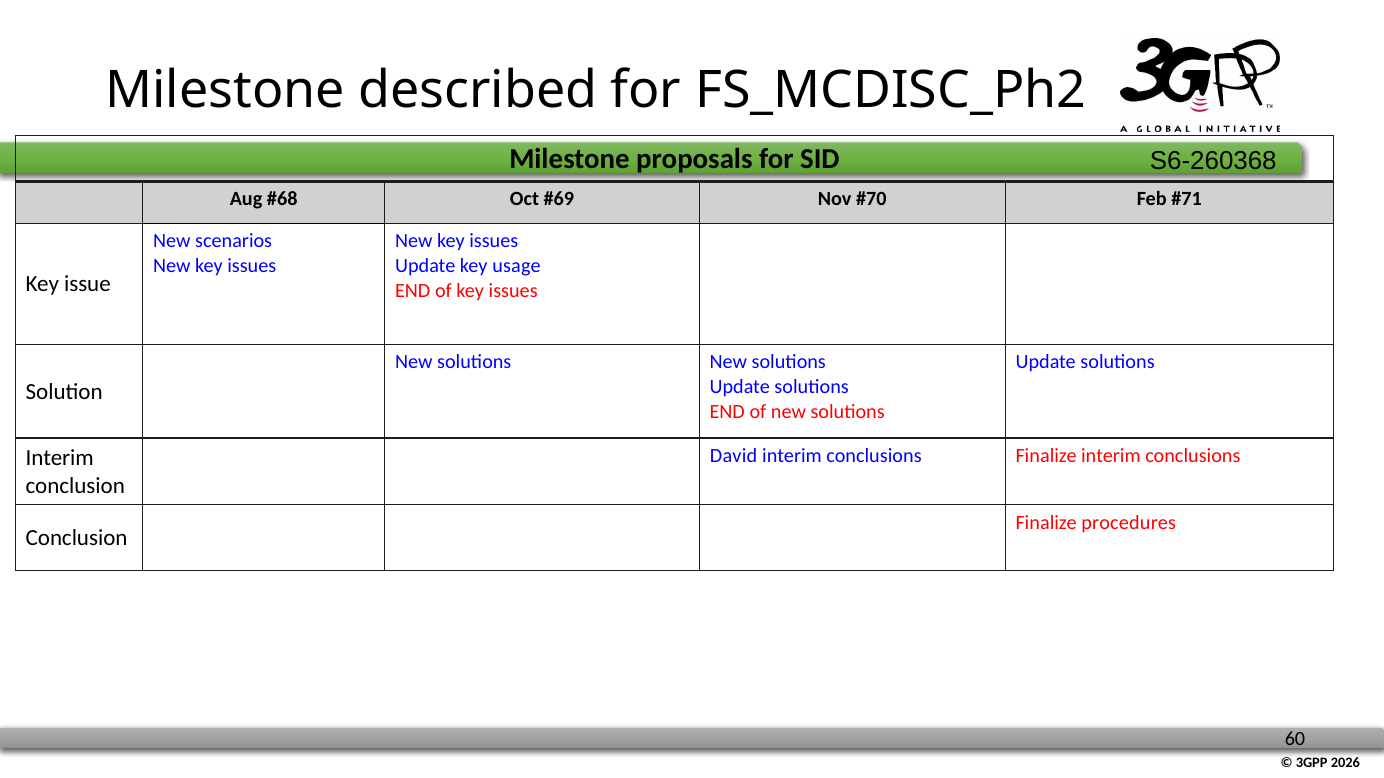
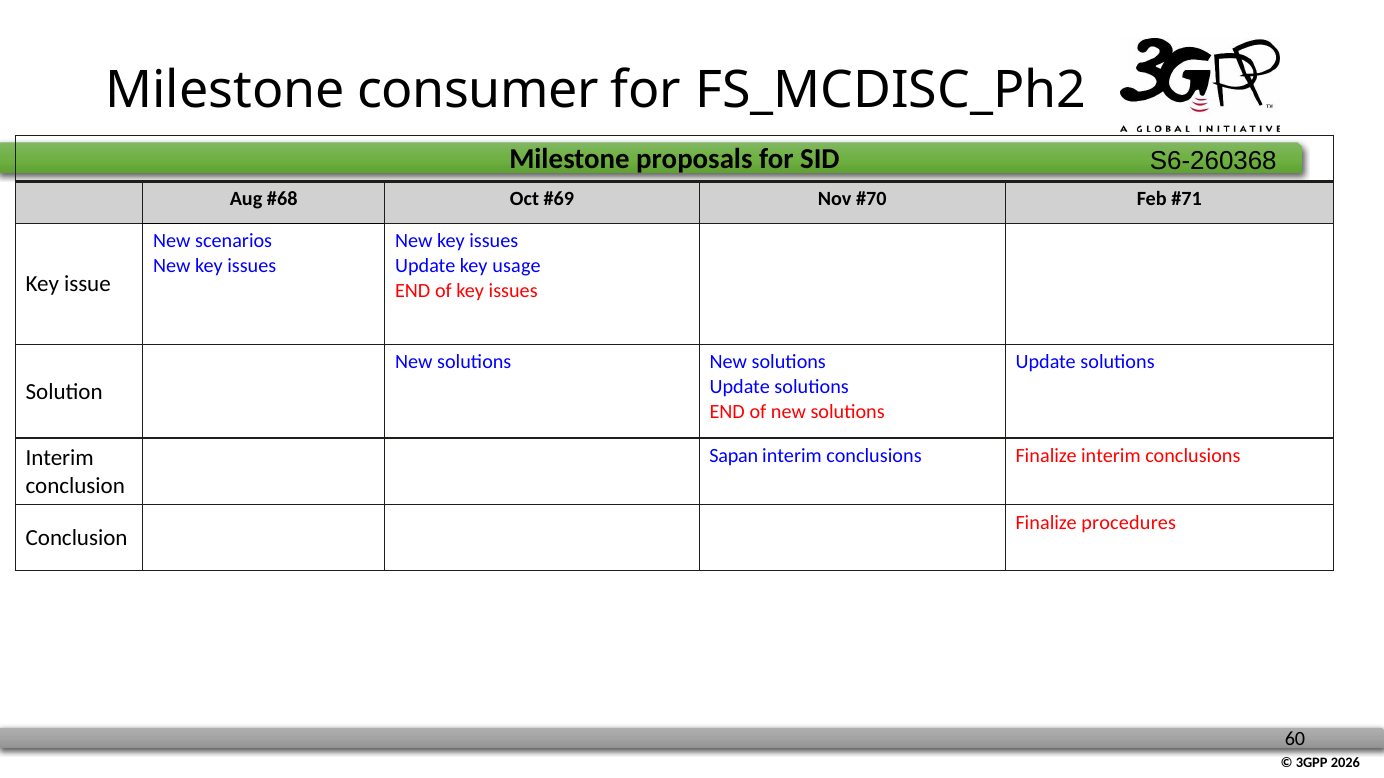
described: described -> consumer (478, 91)
David: David -> Sapan (734, 456)
